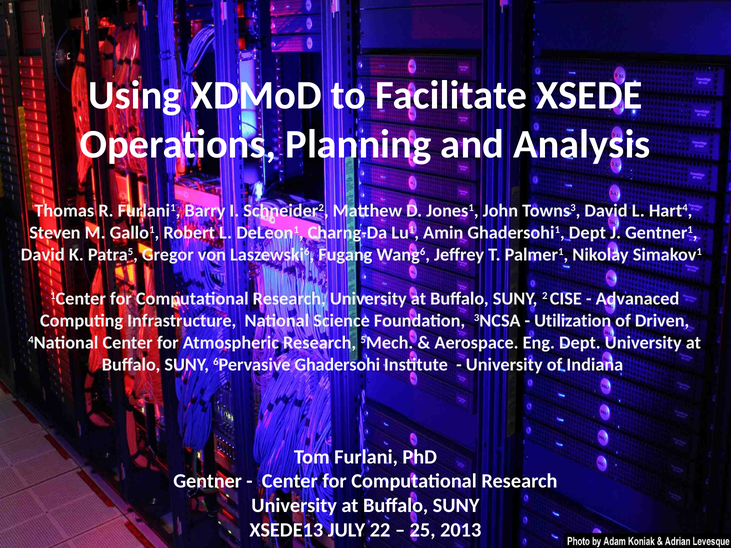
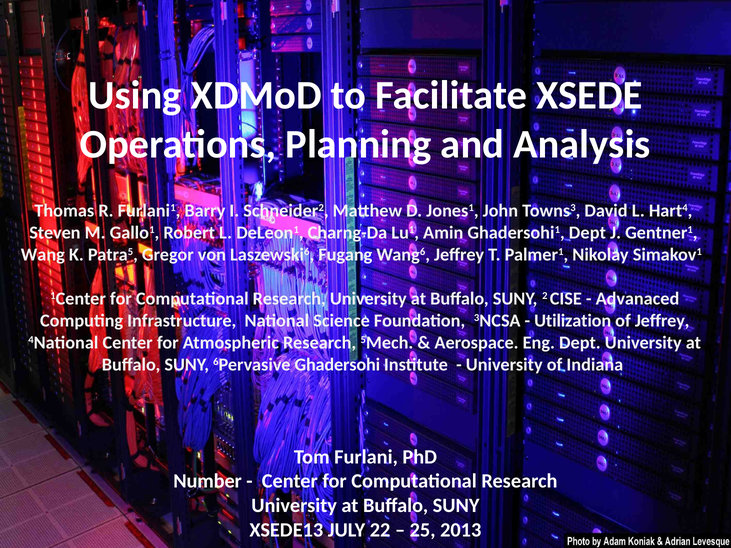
David: David -> Wang (43, 255)
of Driven: Driven -> Jeffrey (662, 321)
Gentner: Gentner -> Number (208, 481)
